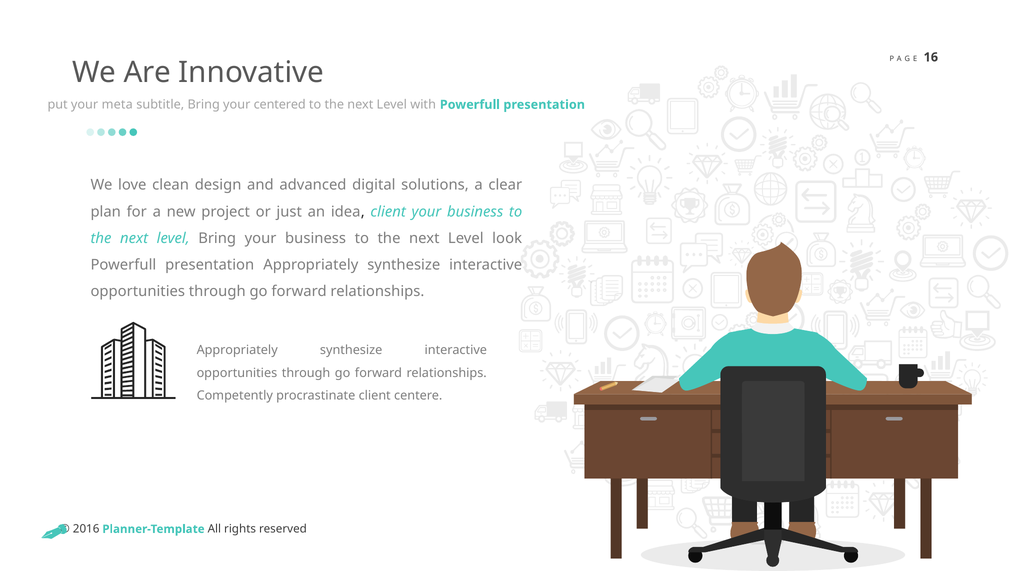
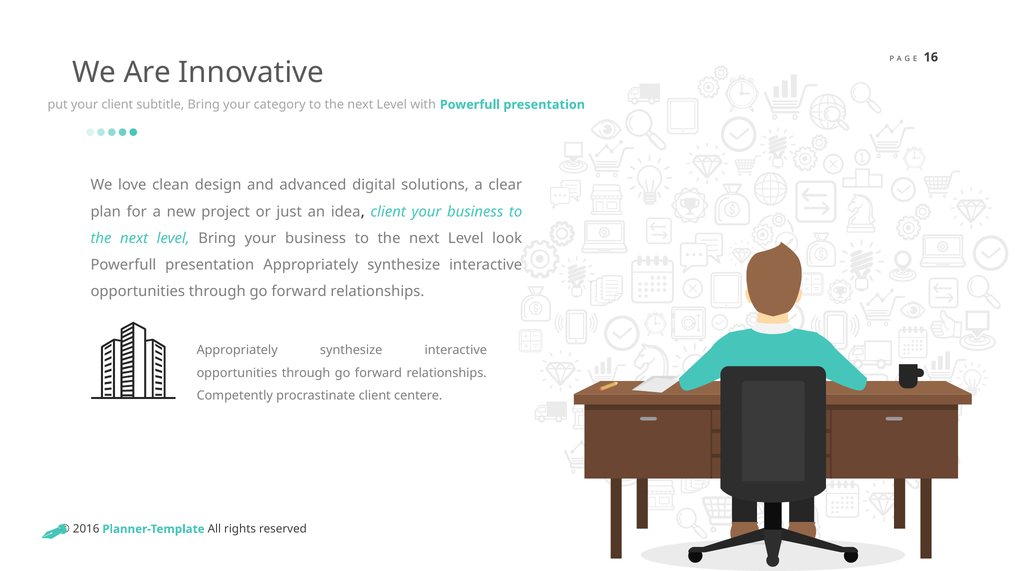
your meta: meta -> client (117, 105)
centered: centered -> category (280, 105)
